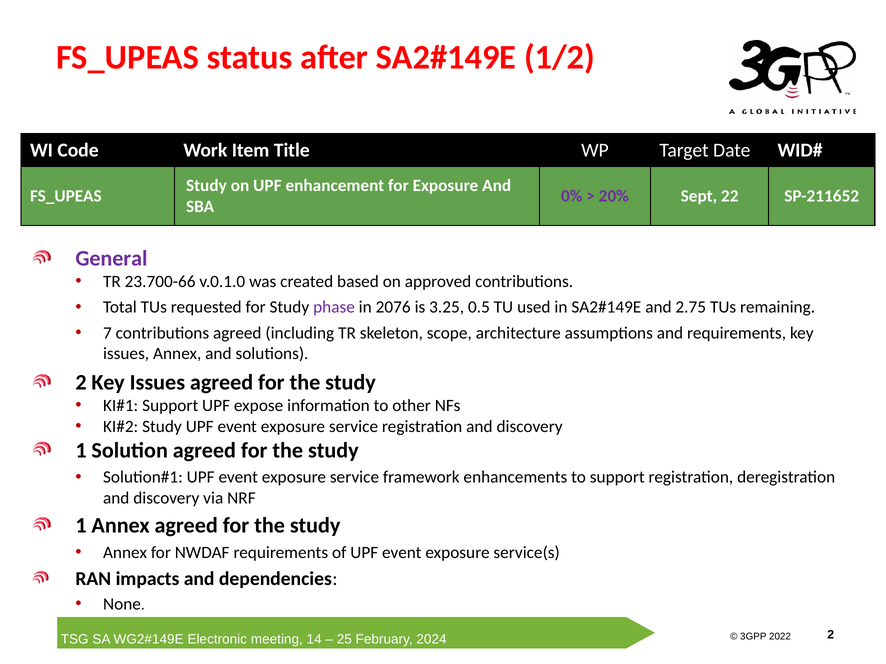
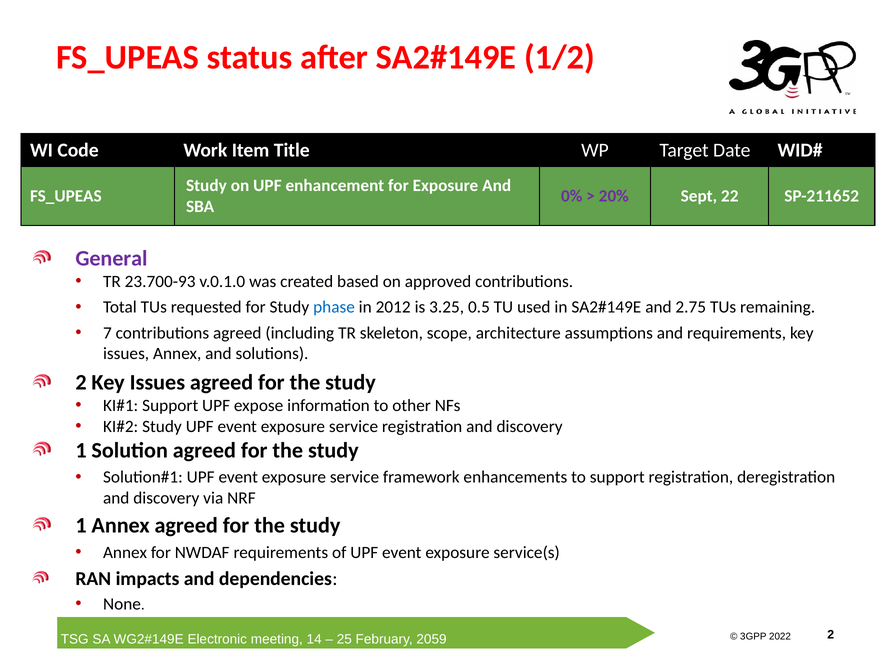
23.700-66: 23.700-66 -> 23.700-93 (160, 282)
phase colour: purple -> blue (334, 308)
in 2076: 2076 -> 2012 (393, 308)
2024: 2024 -> 2059 (431, 640)
